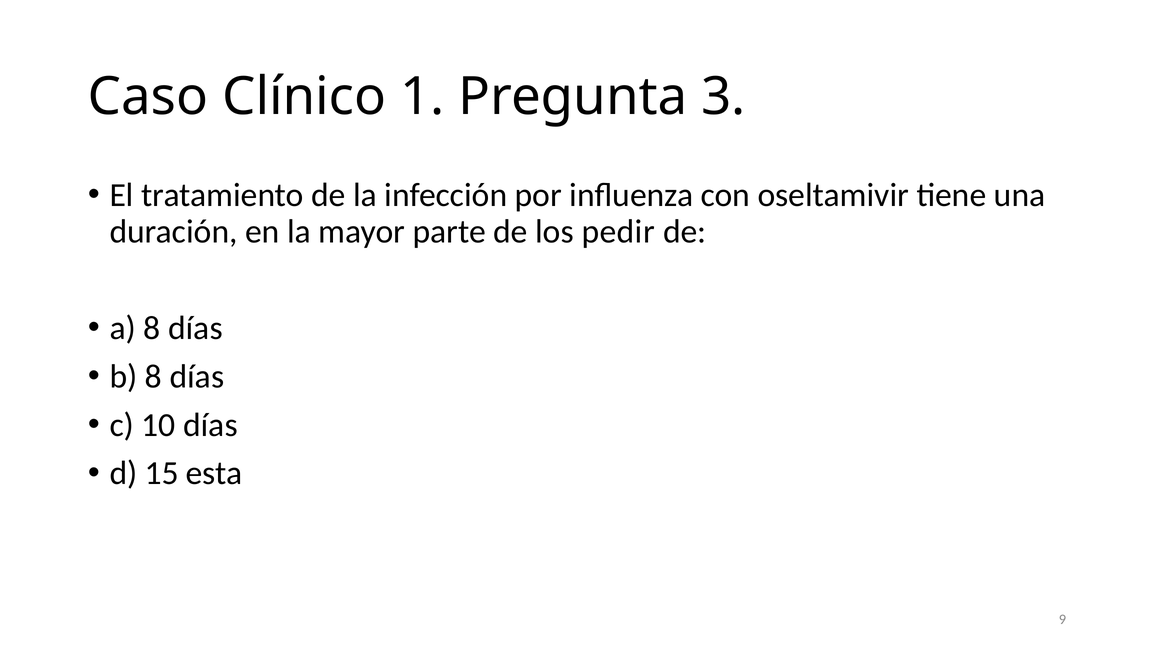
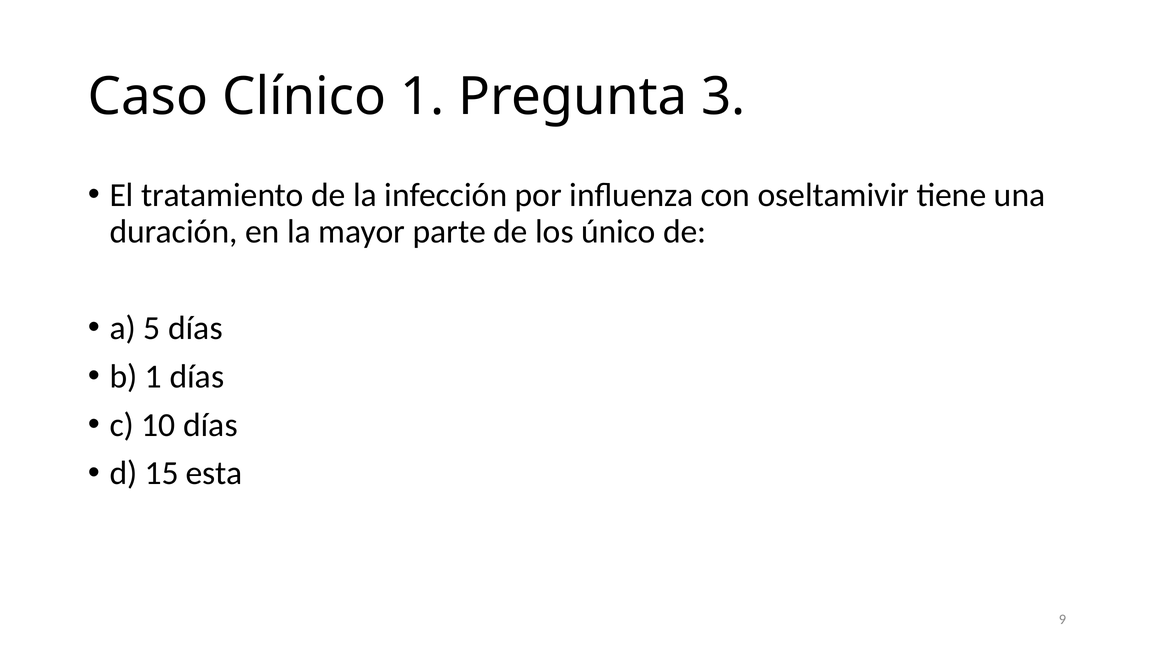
pedir: pedir -> único (619, 231)
a 8: 8 -> 5 (152, 328)
b 8: 8 -> 1 (153, 377)
